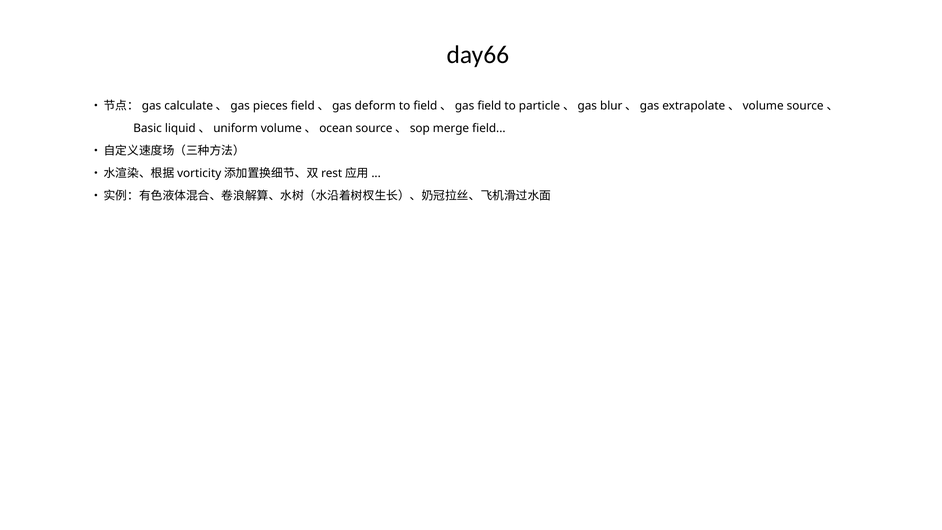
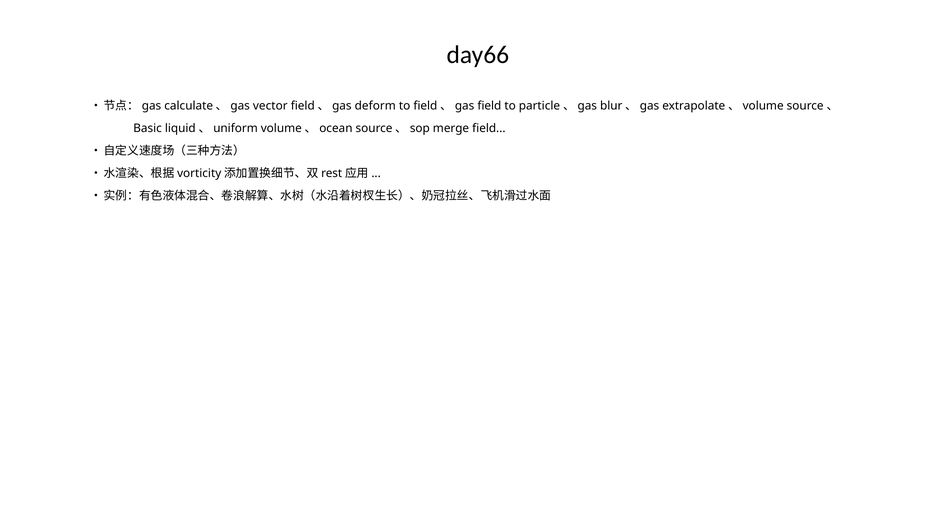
pieces: pieces -> vector (270, 106)
